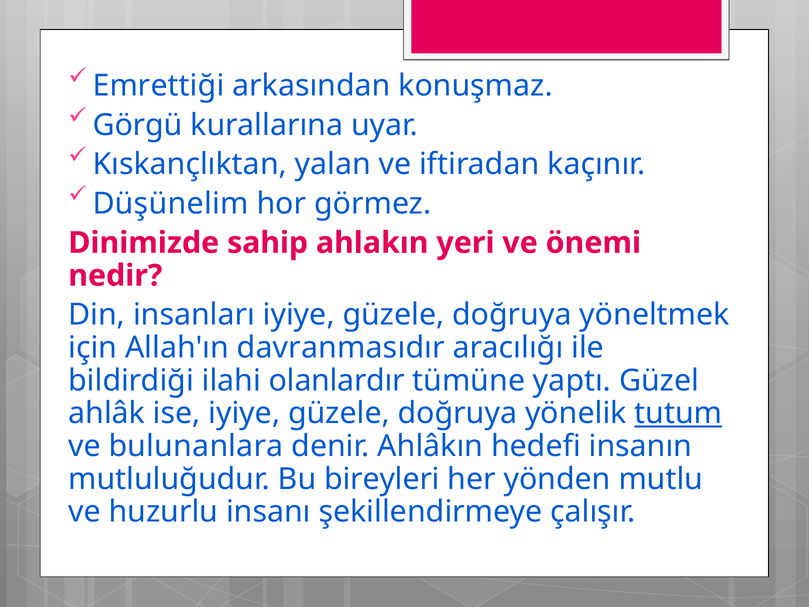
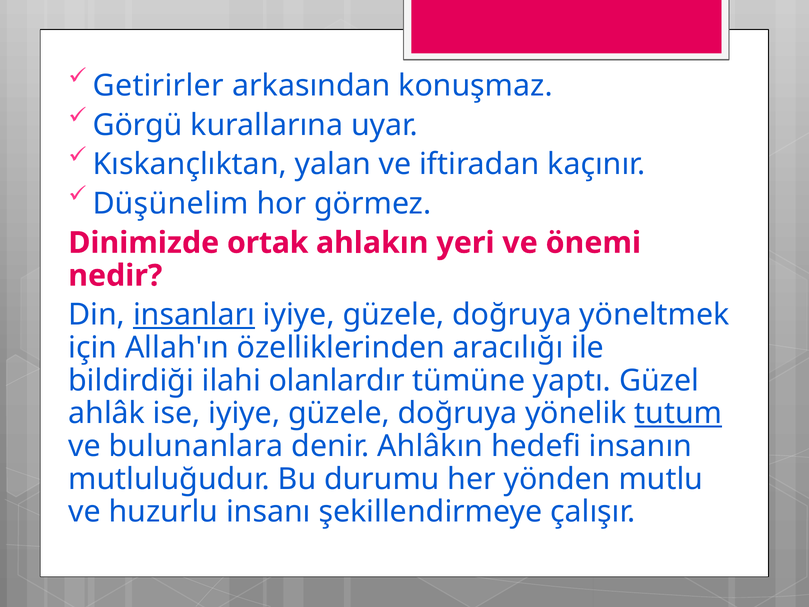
Emrettiği: Emrettiği -> Getirirler (158, 86)
sahip: sahip -> ortak (268, 243)
insanları underline: none -> present (194, 315)
davranmasıdır: davranmasıdır -> özelliklerinden (341, 348)
bireyleri: bireyleri -> durumu (382, 479)
